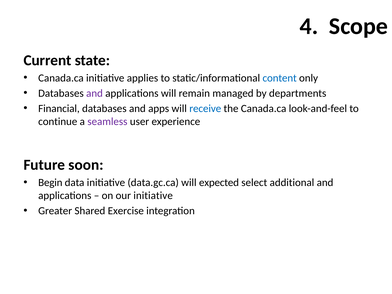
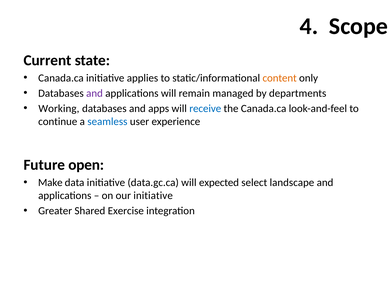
content colour: blue -> orange (280, 78)
Financial: Financial -> Working (59, 108)
seamless colour: purple -> blue (107, 122)
soon: soon -> open (86, 165)
Begin: Begin -> Make (50, 183)
additional: additional -> landscape (292, 183)
